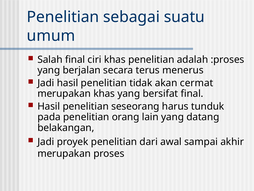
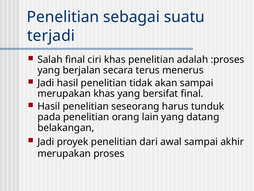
umum: umum -> terjadi (51, 36)
akan cermat: cermat -> sampai (197, 83)
